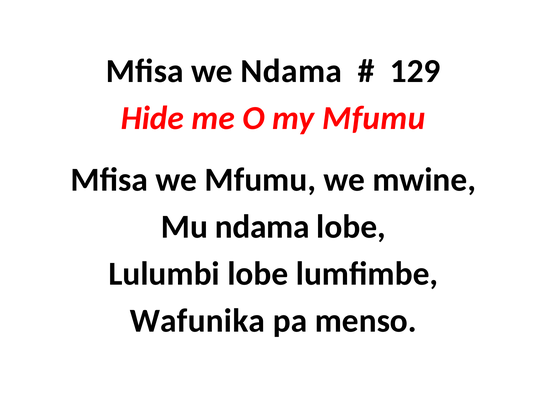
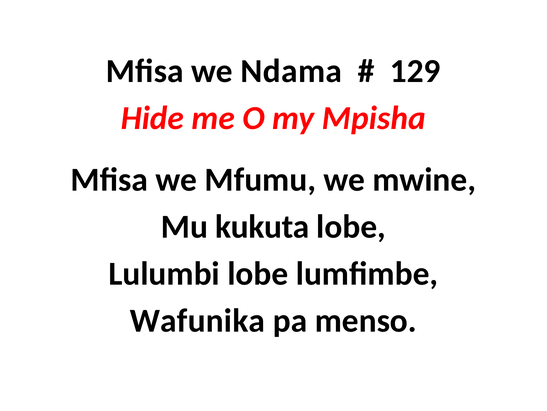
my Mfumu: Mfumu -> Mpisha (374, 118)
Mu ndama: ndama -> kukuta (262, 226)
